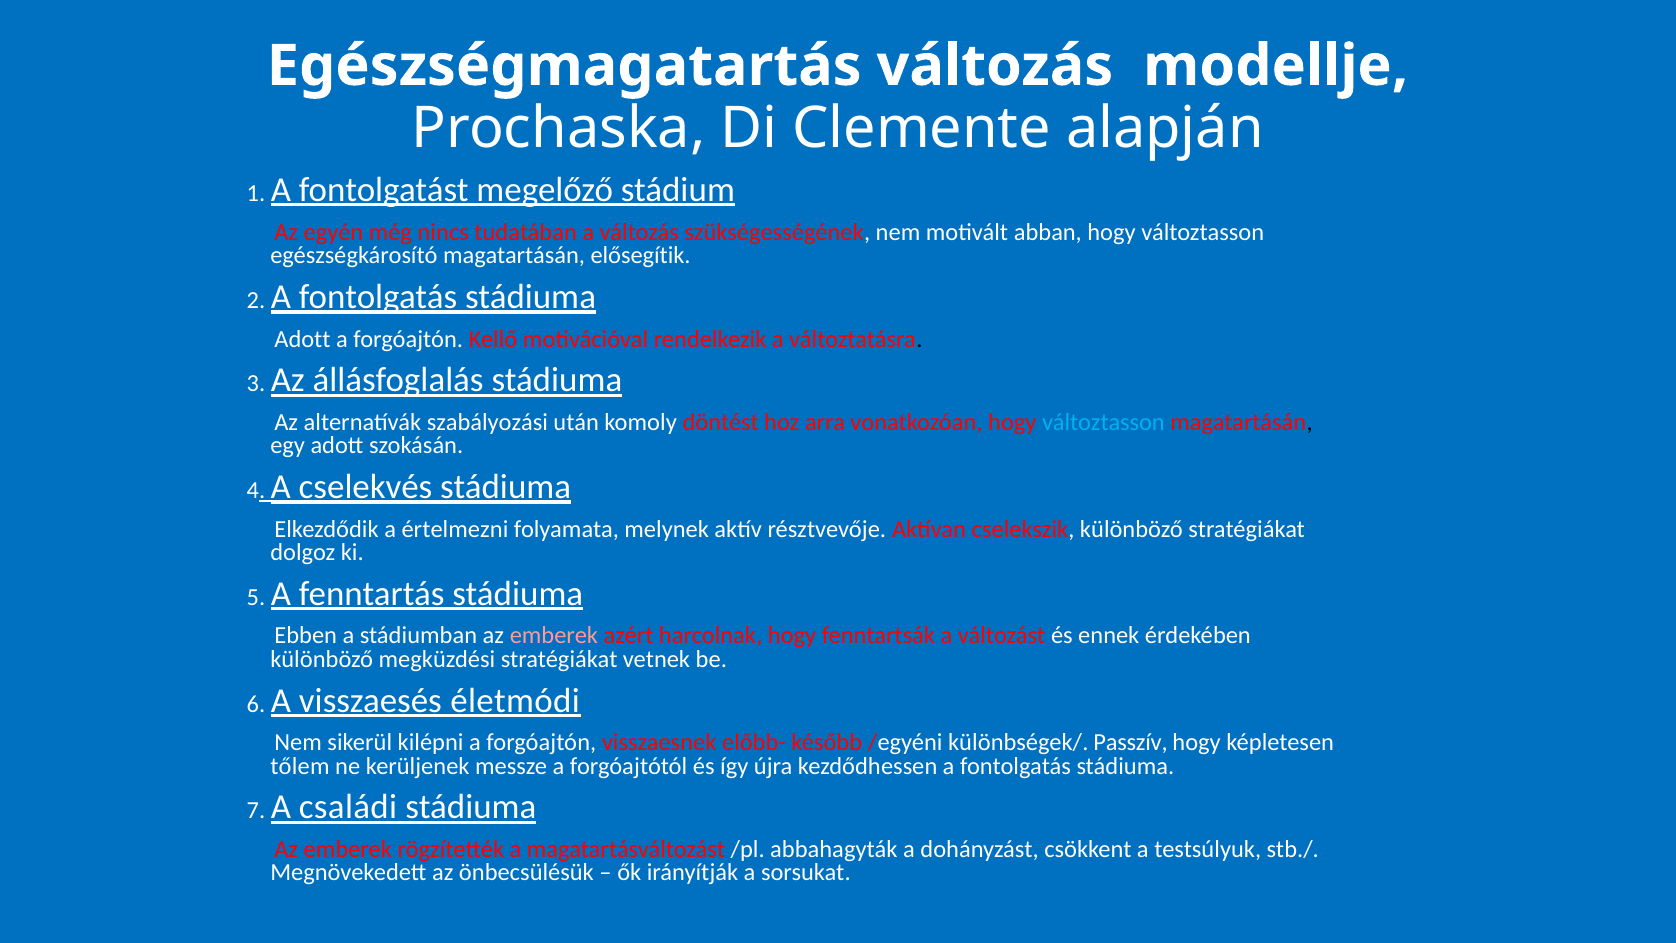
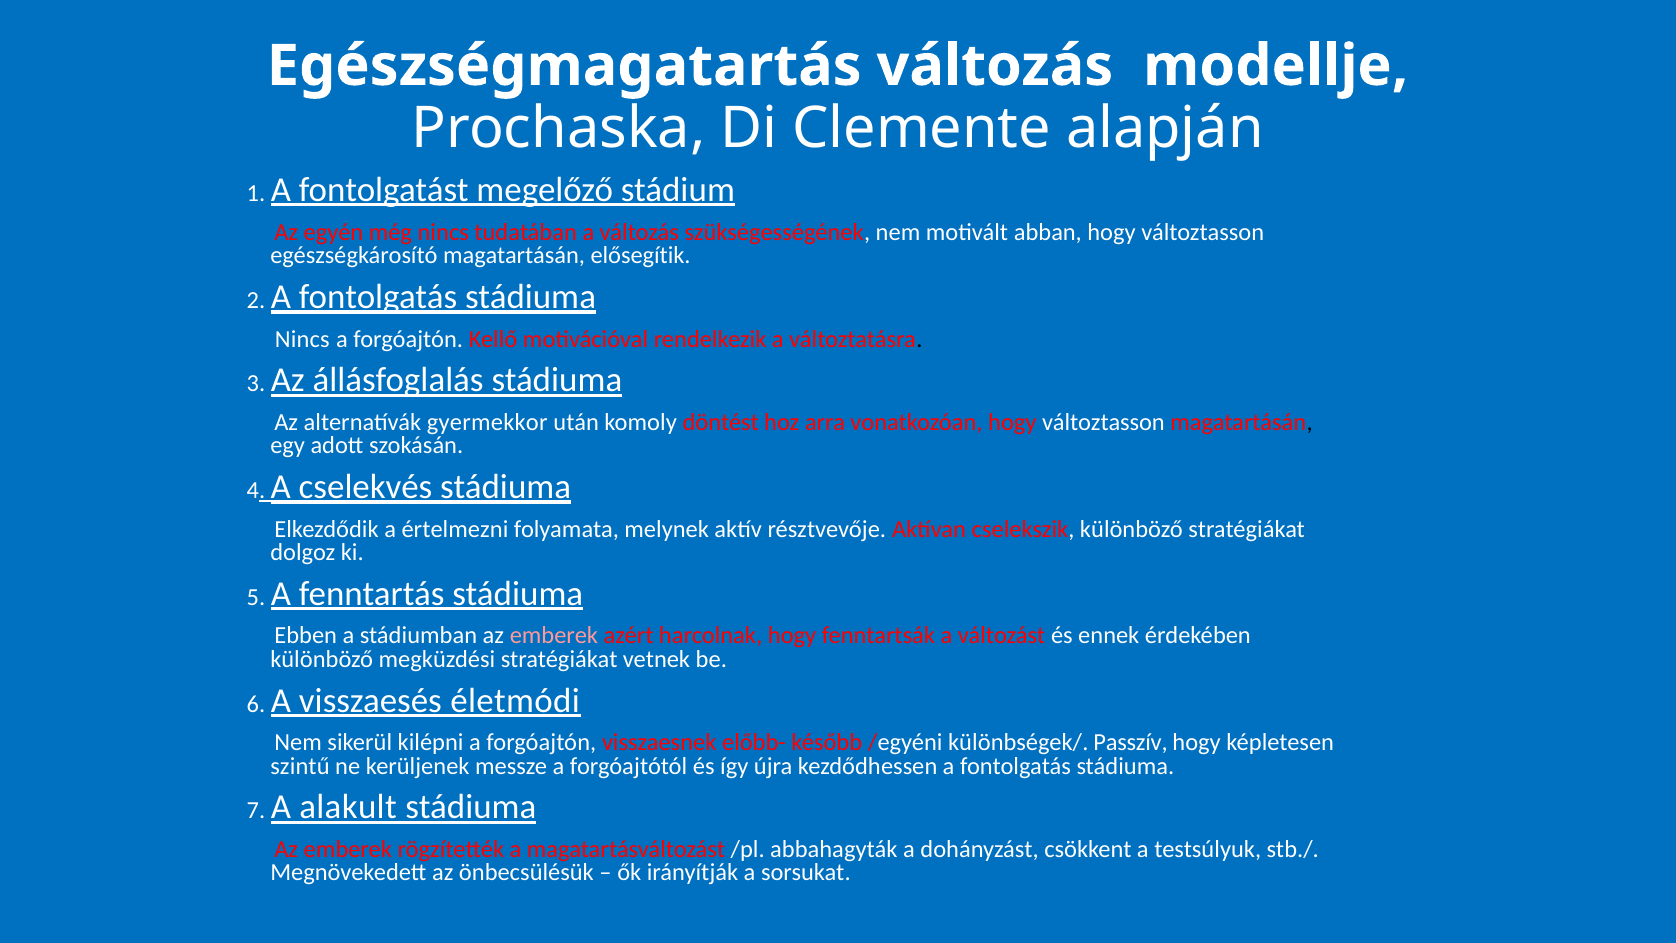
Adott: Adott -> Nincs (302, 339)
szabályozási: szabályozási -> gyermekkor (487, 422)
változtasson colour: light blue -> white (1103, 422)
tőlem: tőlem -> szintű (300, 766)
családi: családi -> alakult (348, 807)
